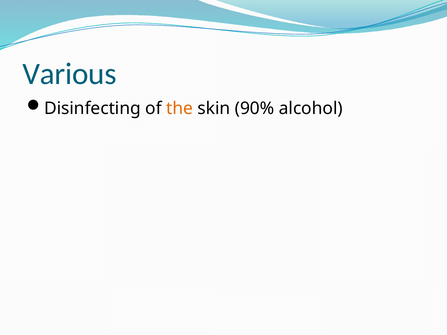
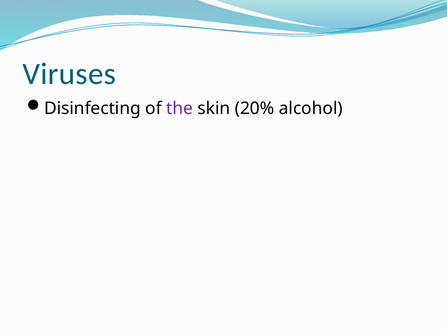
Various: Various -> Viruses (69, 74)
the colour: orange -> purple (180, 108)
90%: 90% -> 20% (255, 108)
